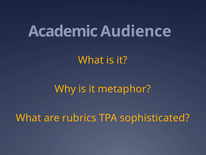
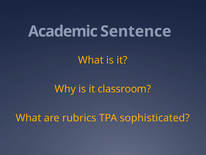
Audience: Audience -> Sentence (136, 31)
metaphor: metaphor -> classroom (124, 89)
